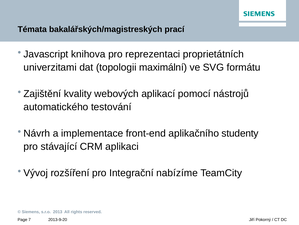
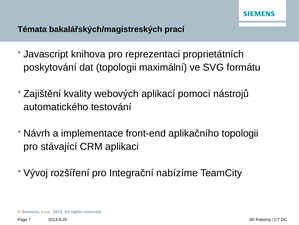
univerzitami: univerzitami -> poskytování (50, 67)
aplikačního studenty: studenty -> topologii (240, 133)
